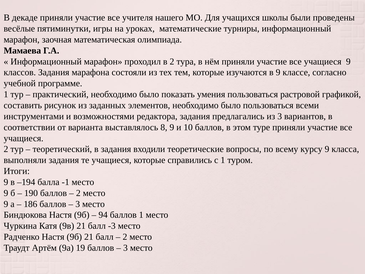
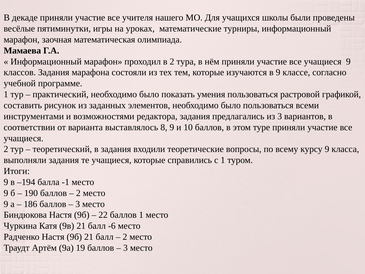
94: 94 -> 22 (103, 215)
-3: -3 -> -6 (112, 226)
